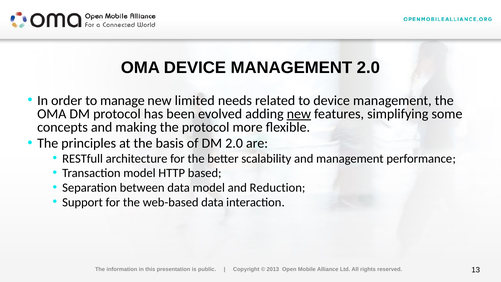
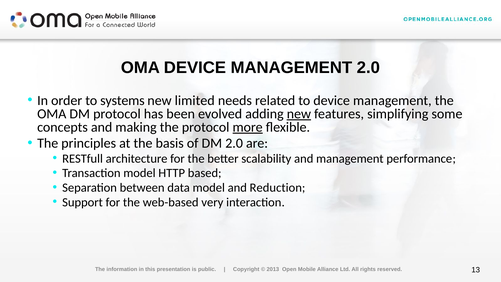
manage: manage -> systems (122, 100)
more underline: none -> present (248, 127)
web-based data: data -> very (212, 202)
